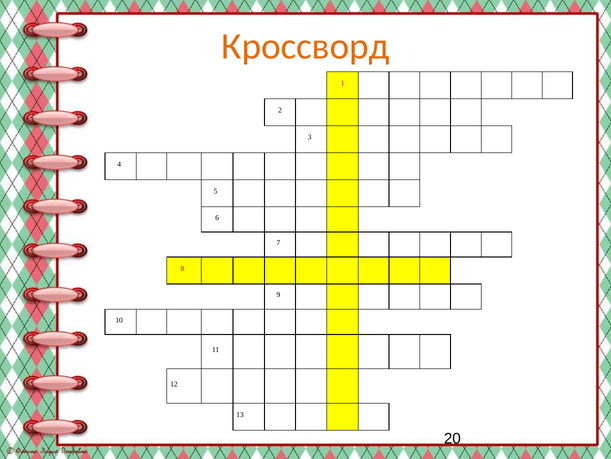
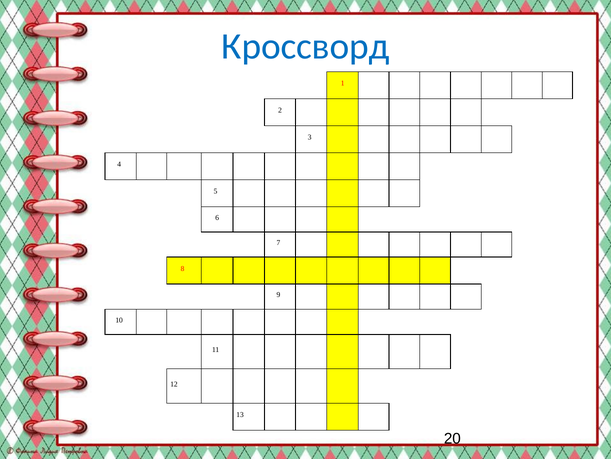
Кроссворд colour: orange -> blue (305, 46)
